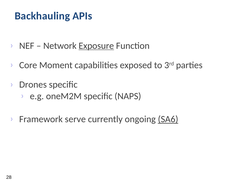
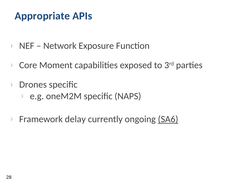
Backhauling: Backhauling -> Appropriate (42, 16)
Exposure underline: present -> none (96, 46)
serve: serve -> delay (75, 119)
